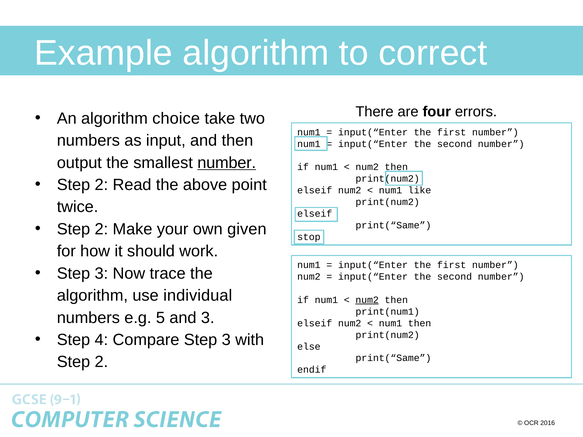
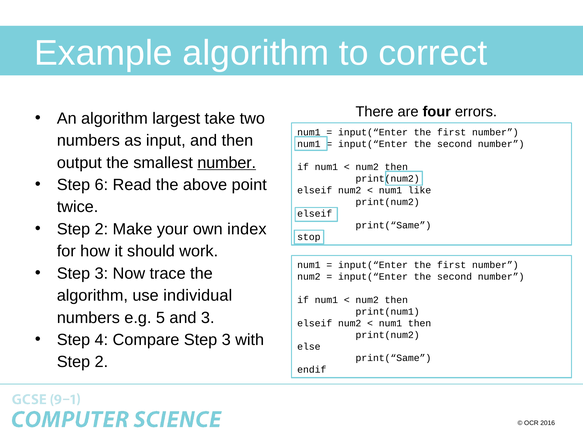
choice: choice -> largest (176, 119)
2: 2 -> 6 (101, 185)
given: given -> index (247, 229)
num2 underline: present -> none (367, 300)
